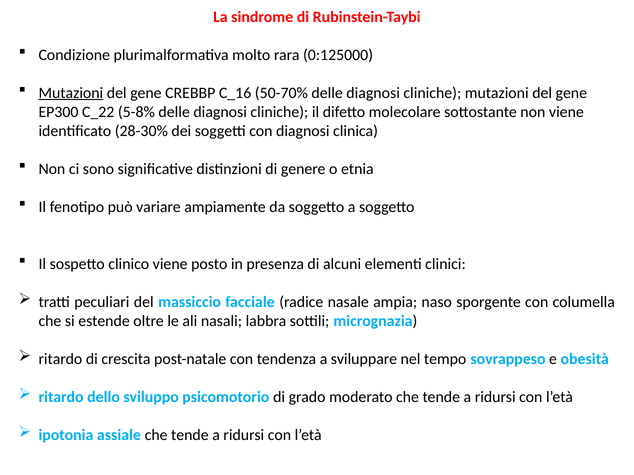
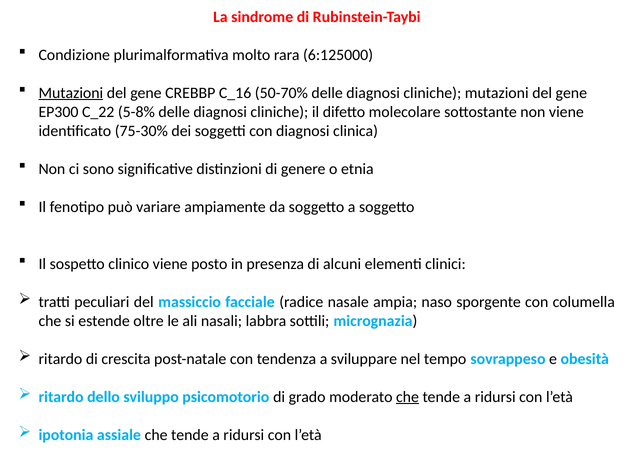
0:125000: 0:125000 -> 6:125000 (338, 55)
28-30%: 28-30% -> 75-30% (141, 131)
che underline: none -> present (408, 397)
